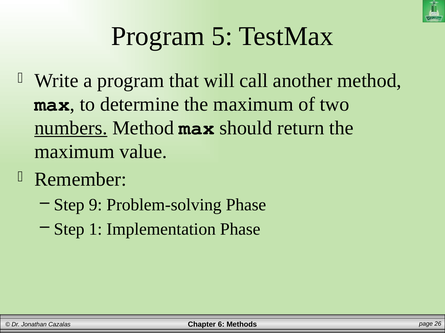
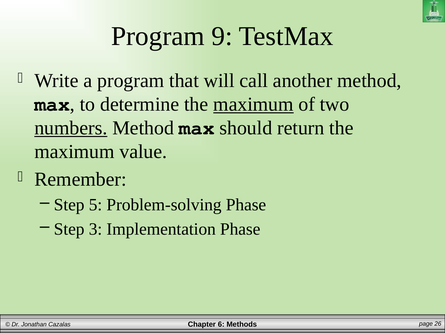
5: 5 -> 9 (222, 36)
maximum underline: none -> present (253, 105)
9: 9 -> 5 (95, 205)
1: 1 -> 3 (95, 229)
